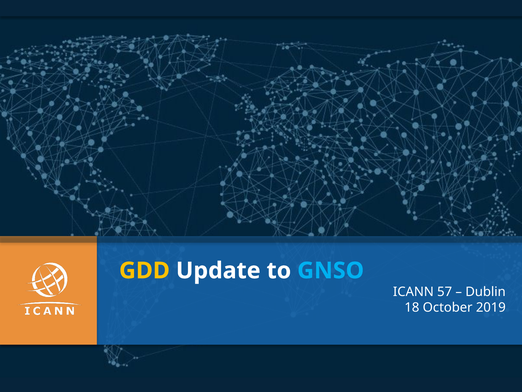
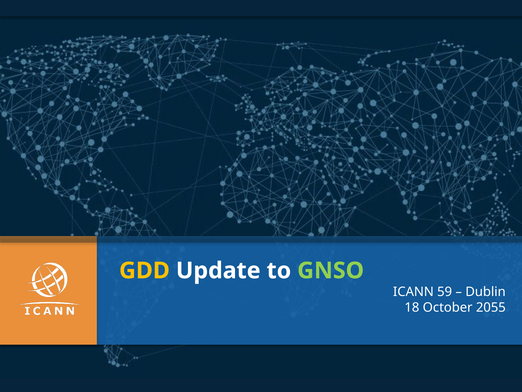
GNSO colour: light blue -> light green (331, 270)
57: 57 -> 59 (445, 291)
2019: 2019 -> 2055 (491, 307)
